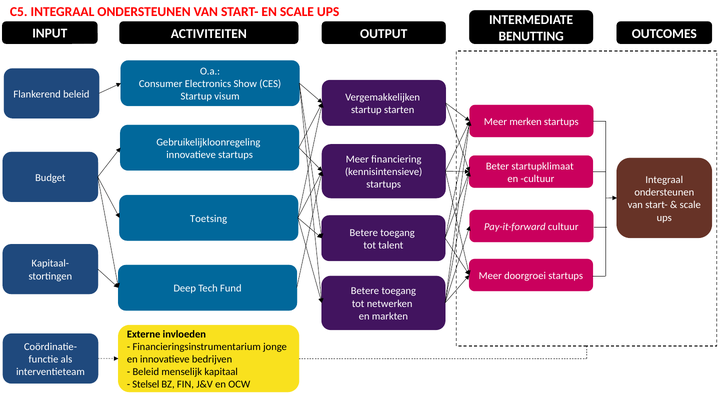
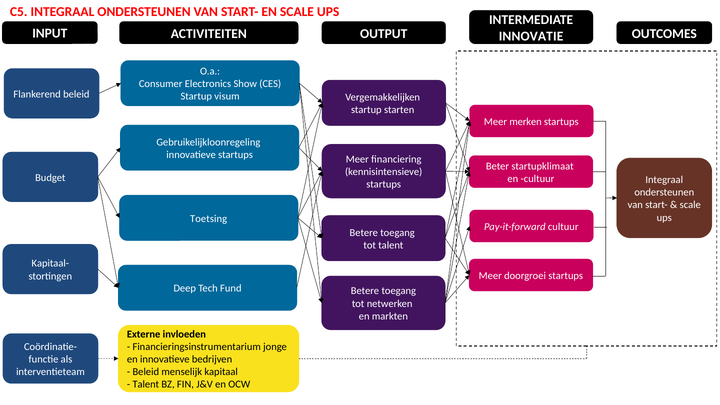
BENUTTING: BENUTTING -> INNOVATIE (531, 36)
Stelsel: Stelsel -> Talent (146, 384)
